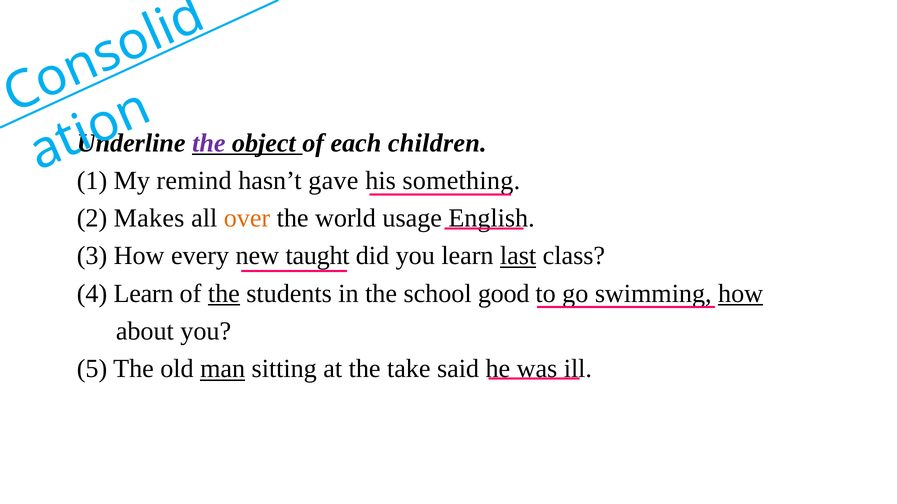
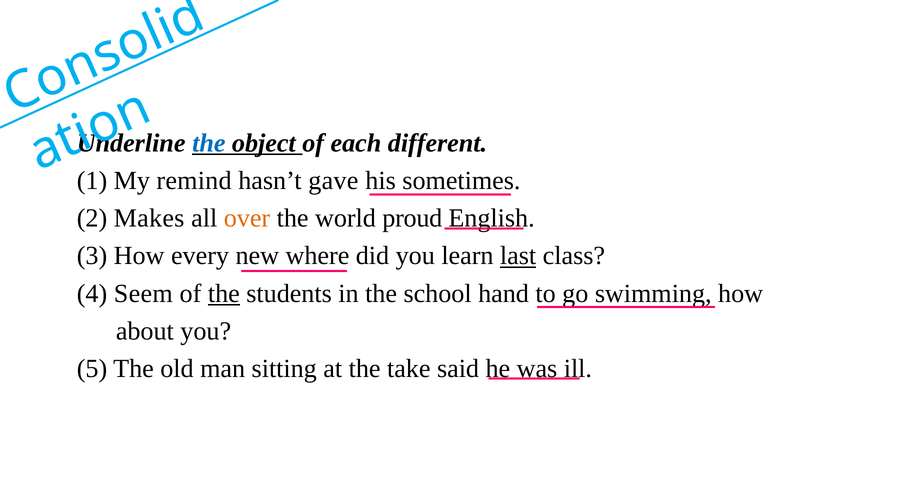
the colour: purple -> blue (209, 143)
children: children -> different (437, 143)
something: something -> sometimes (461, 181)
usage: usage -> proud (412, 218)
taught: taught -> where (317, 256)
4 Learn: Learn -> Seem (143, 294)
good: good -> hand (504, 294)
how underline: present -> none (741, 294)
man underline: present -> none (223, 369)
